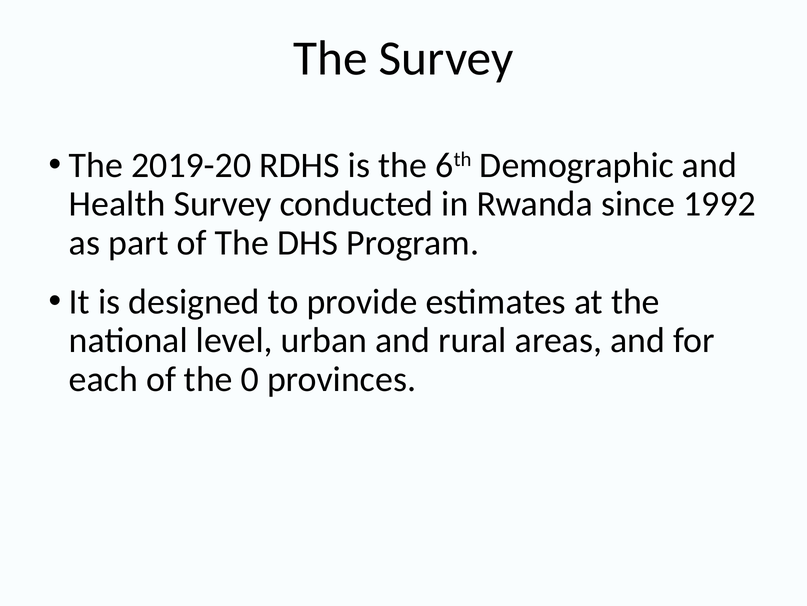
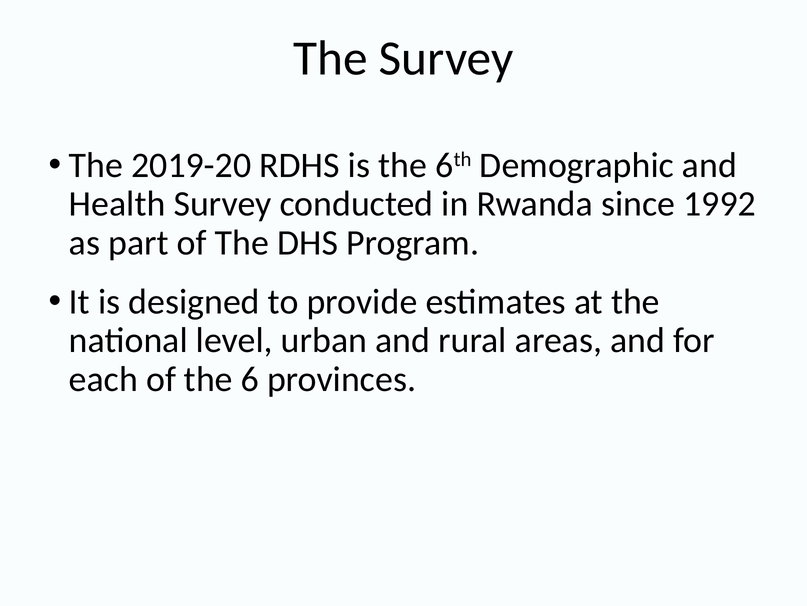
0: 0 -> 6 (250, 379)
